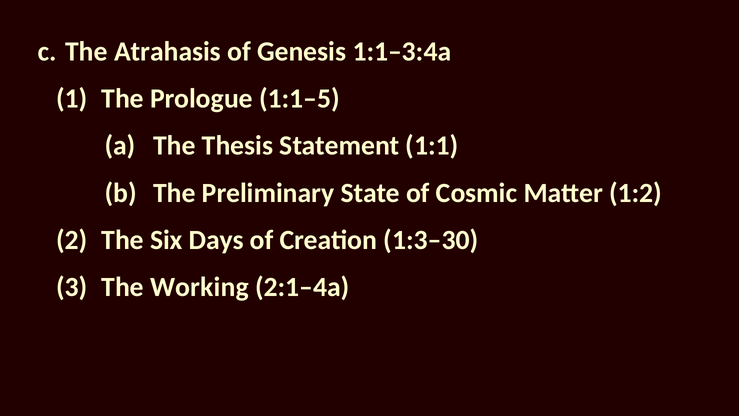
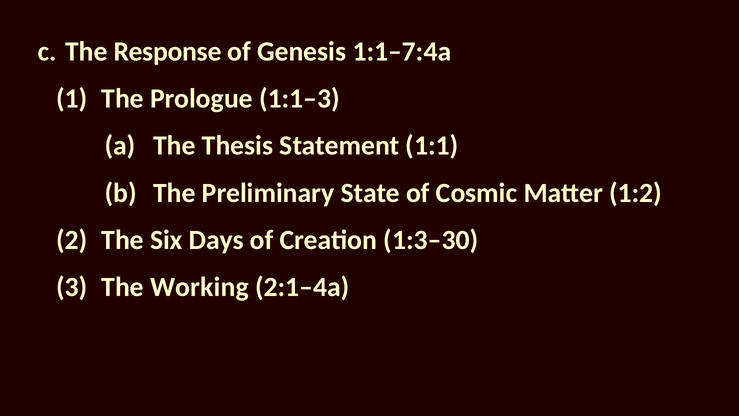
Atrahasis: Atrahasis -> Response (168, 52)
1:1–3:4a: 1:1–3:4a -> 1:1–7:4a (402, 52)
1:1–5: 1:1–5 -> 1:1–3 (299, 98)
